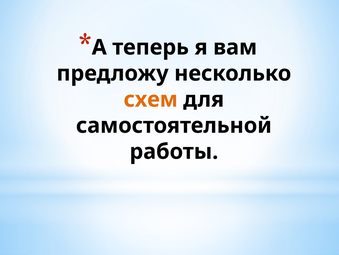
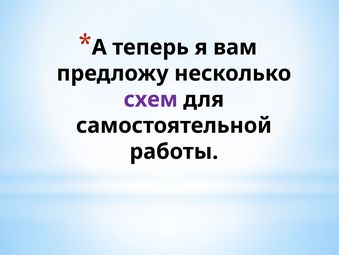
схем colour: orange -> purple (151, 99)
